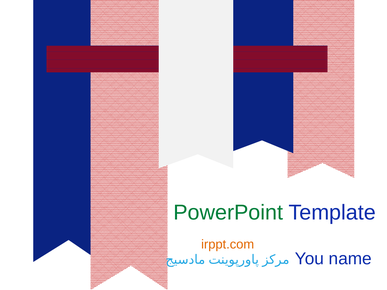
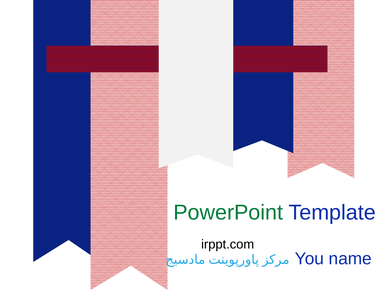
irppt.com colour: orange -> black (228, 244)
